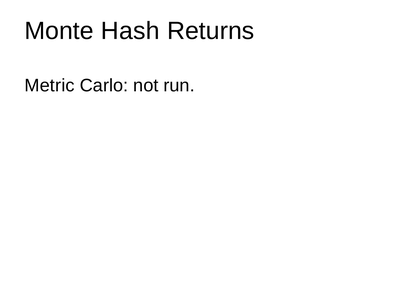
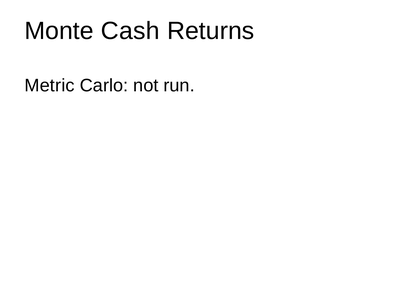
Hash: Hash -> Cash (130, 31)
